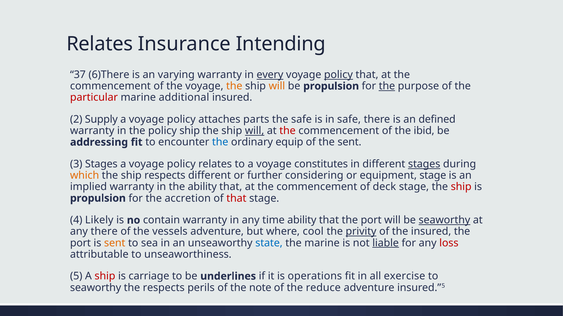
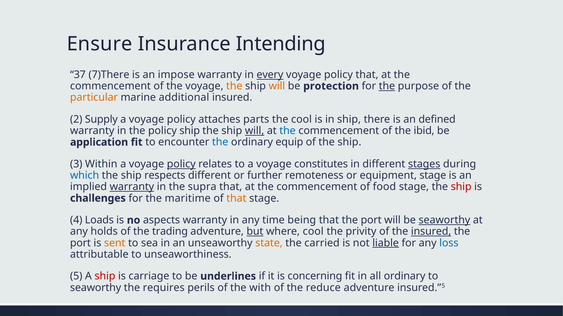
Relates: Relates -> Ensure (100, 44)
6)There: 6)There -> 7)There (109, 75)
varying: varying -> impose (176, 75)
policy underline: present -> none (338, 75)
be propulsion: propulsion -> protection (331, 86)
particular colour: red -> orange (94, 98)
the safe: safe -> cool (302, 120)
in safe: safe -> ship (349, 120)
the colour: red -> blue (288, 131)
addressing: addressing -> application (99, 142)
of the sent: sent -> ship (349, 142)
3 Stages: Stages -> Within (101, 164)
policy underline: none -> present (181, 164)
which colour: orange -> blue (85, 176)
considering: considering -> remoteness (314, 176)
warranty underline: none -> present (132, 187)
the ability: ability -> supra (202, 187)
deck: deck -> food (384, 187)
propulsion: propulsion -> challenges (98, 199)
accretion: accretion -> maritime (188, 199)
that colour: red -> orange (236, 199)
Likely: Likely -> Loads (99, 221)
contain: contain -> aspects (162, 221)
time ability: ability -> being (302, 221)
any there: there -> holds (104, 232)
vessels: vessels -> trading (170, 232)
but underline: none -> present (255, 232)
privity underline: present -> none (361, 232)
insured underline: none -> present (431, 232)
state colour: blue -> orange (269, 243)
the marine: marine -> carried (322, 243)
loss colour: red -> blue (449, 243)
operations: operations -> concerning (315, 277)
all exercise: exercise -> ordinary (405, 277)
the respects: respects -> requires (164, 288)
note: note -> with (260, 288)
